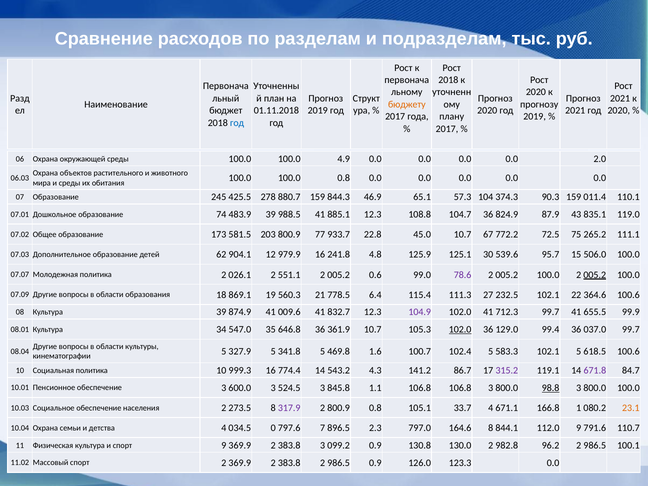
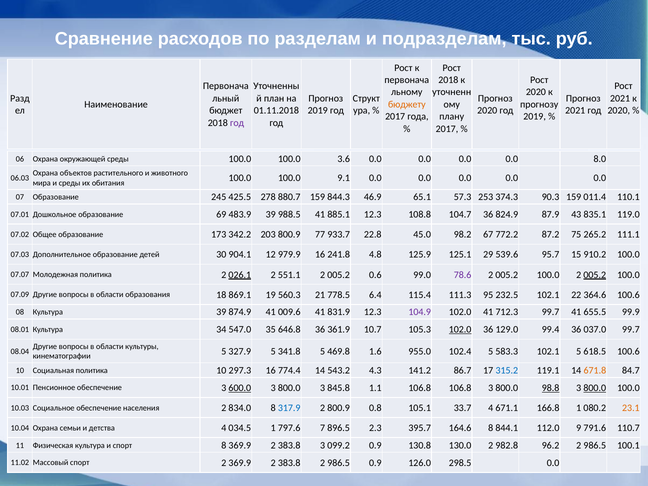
год colour: blue -> purple (237, 123)
4.9: 4.9 -> 3.6 (344, 159)
2.0: 2.0 -> 8.0 (600, 159)
100.0 0.8: 0.8 -> 9.1 (344, 178)
104: 104 -> 253 (486, 197)
74: 74 -> 69 (221, 215)
581.5: 581.5 -> 342.2 (240, 235)
45.0 10.7: 10.7 -> 98.2 (463, 235)
72.5: 72.5 -> 87.2 (551, 235)
62: 62 -> 30 (221, 255)
30: 30 -> 29 (488, 255)
506.0: 506.0 -> 910.2 (595, 255)
026.1 underline: none -> present (240, 275)
27: 27 -> 95 (488, 295)
832.7: 832.7 -> 831.9 (339, 312)
100.7: 100.7 -> 955.0 (420, 351)
999.3: 999.3 -> 297.3 (240, 370)
315.2 colour: purple -> blue (507, 370)
671.8 colour: purple -> orange (595, 370)
600.0 underline: none -> present (240, 388)
524.5: 524.5 -> 800.0 (289, 388)
800.0 underline: none -> present (595, 388)
273.5: 273.5 -> 834.0 (240, 408)
317.9 colour: purple -> blue (289, 408)
034.5 0: 0 -> 1 (273, 428)
797.0: 797.0 -> 395.7 (420, 428)
спорт 9: 9 -> 8 (224, 445)
123.3: 123.3 -> 298.5 (460, 463)
